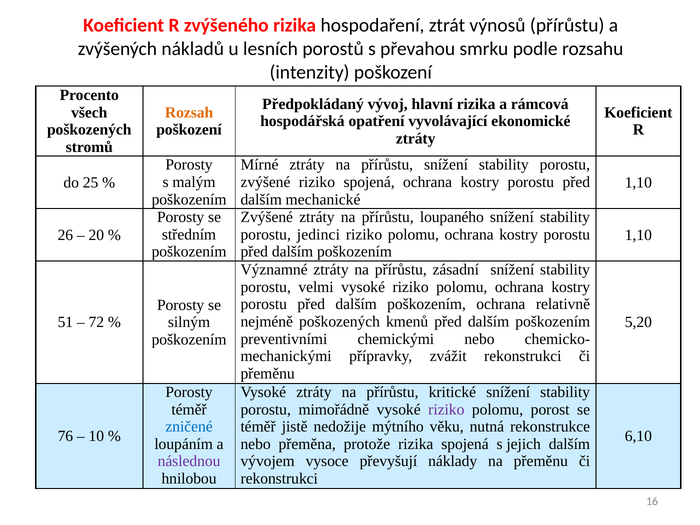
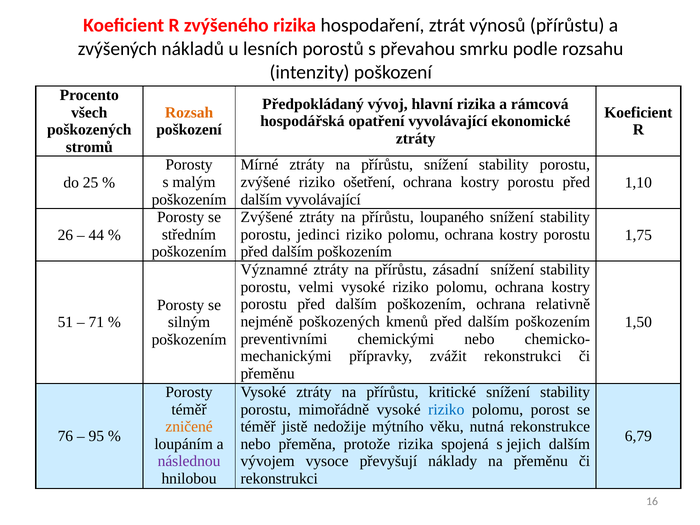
riziko spojená: spojená -> ošetření (369, 182)
dalším mechanické: mechanické -> vyvolávající (323, 199)
20: 20 -> 44 (96, 235)
1,10: 1,10 -> 1,75 (638, 235)
72: 72 -> 71 (96, 322)
5,20: 5,20 -> 1,50 (638, 322)
riziko colour: purple -> blue (446, 409)
zničené colour: blue -> orange (189, 427)
10: 10 -> 95 (96, 436)
6,10: 6,10 -> 6,79 (638, 436)
